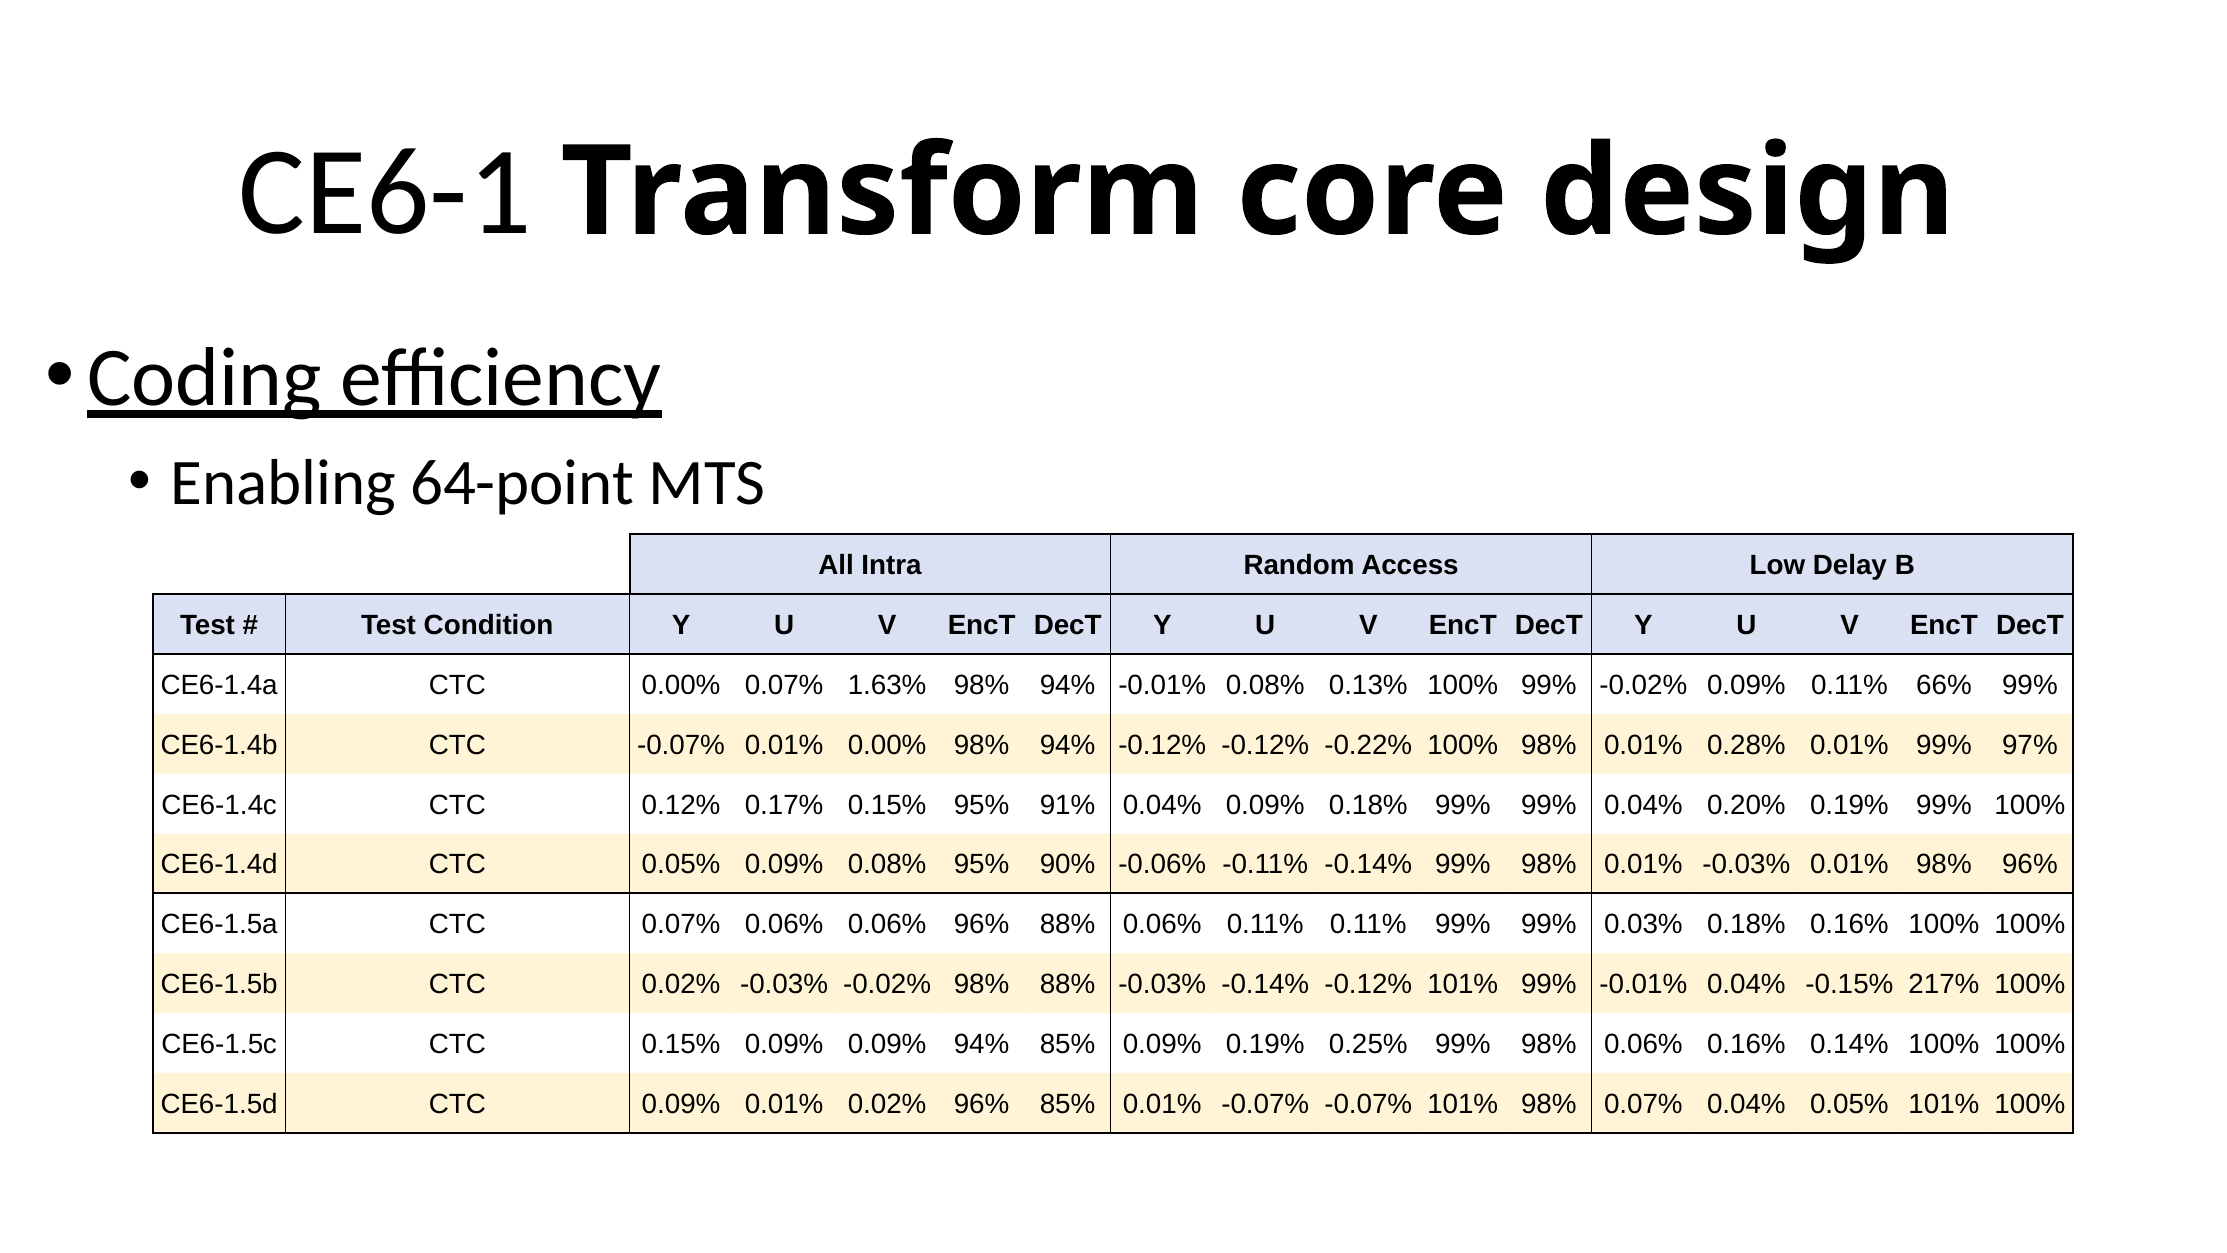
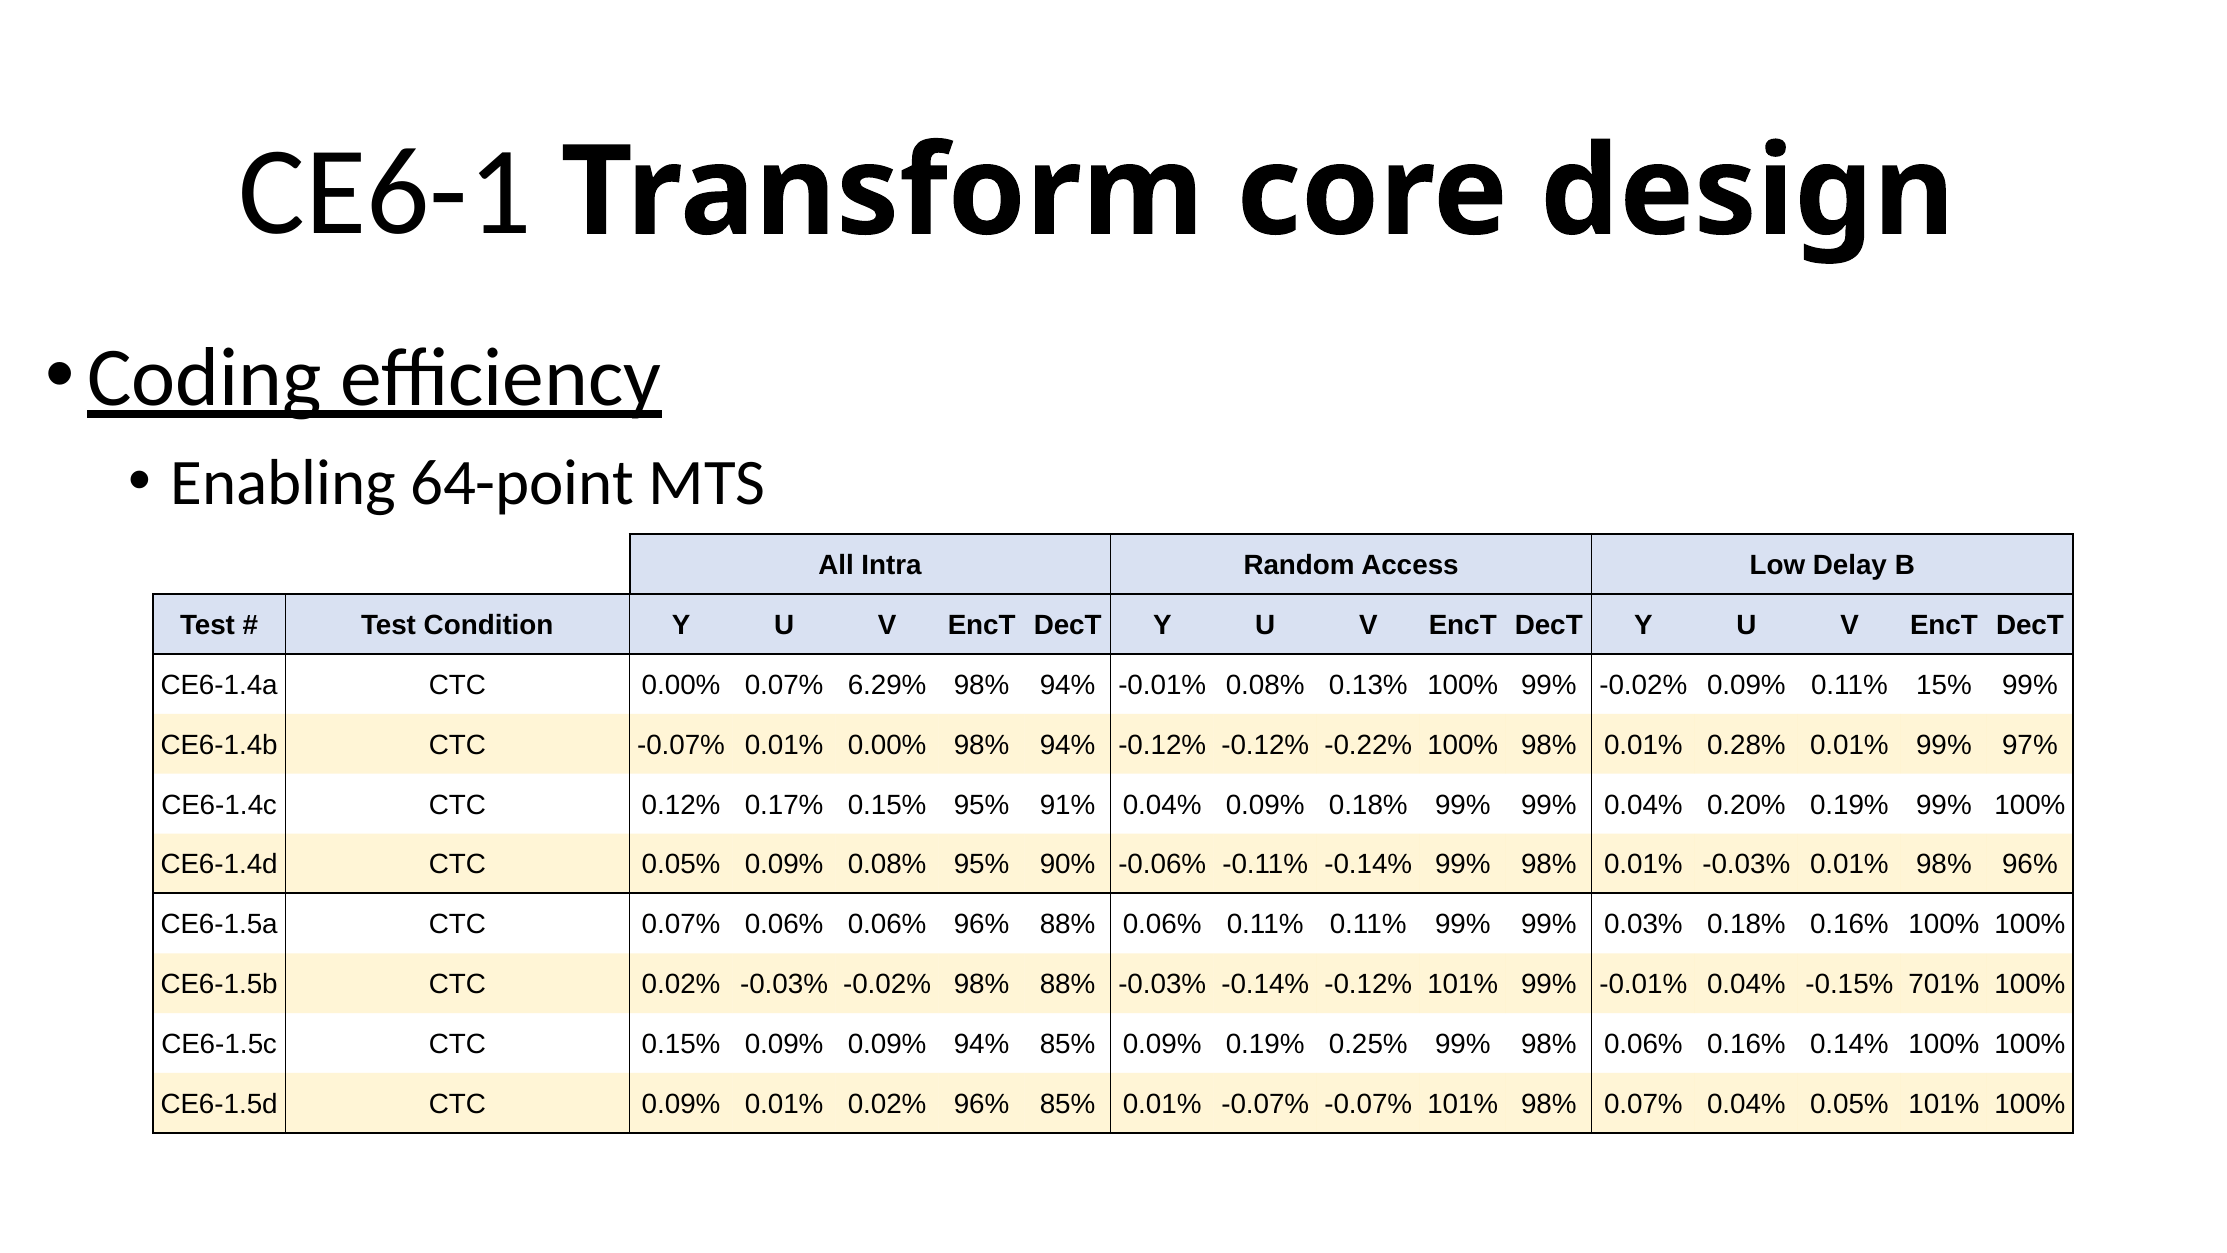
1.63%: 1.63% -> 6.29% (887, 685)
66%: 66% -> 15% (1944, 685)
217%: 217% -> 701% (1944, 984)
